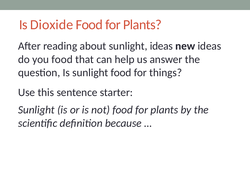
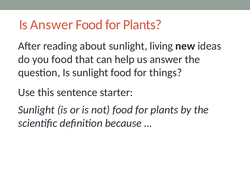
Is Dioxide: Dioxide -> Answer (52, 25)
sunlight ideas: ideas -> living (161, 46)
